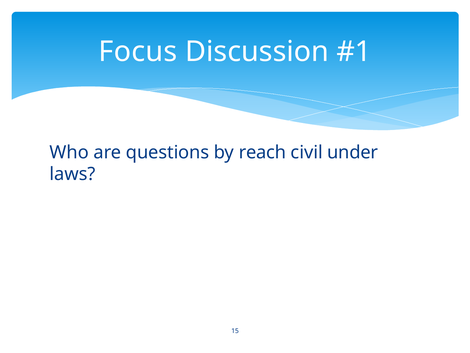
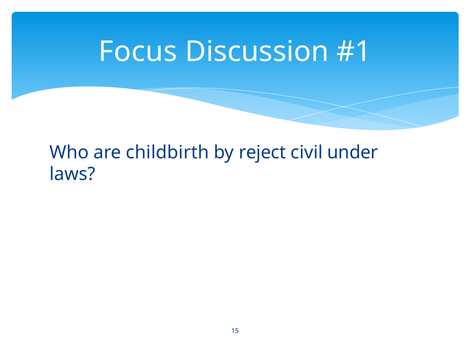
questions: questions -> childbirth (167, 152)
reach: reach -> reject (262, 152)
